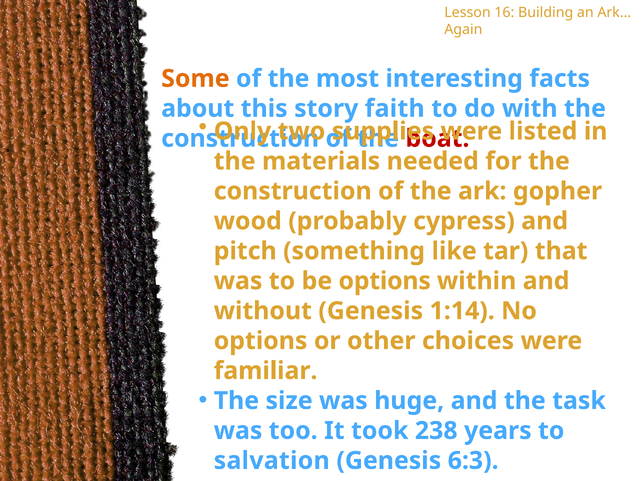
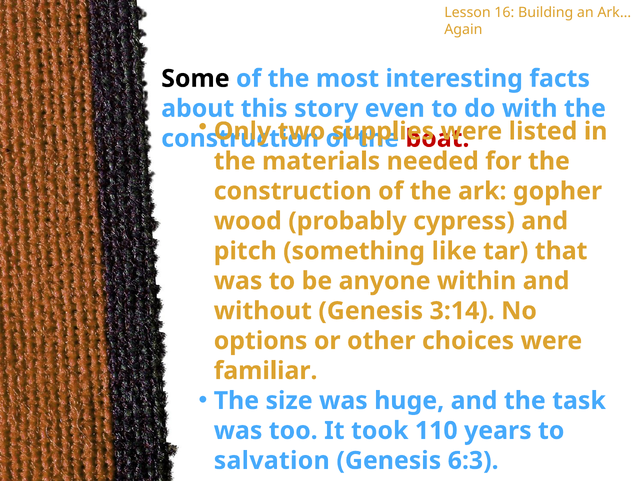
Some colour: orange -> black (195, 79)
faith: faith -> even (395, 109)
be options: options -> anyone (385, 281)
1:14: 1:14 -> 3:14 (462, 311)
238: 238 -> 110 (436, 430)
